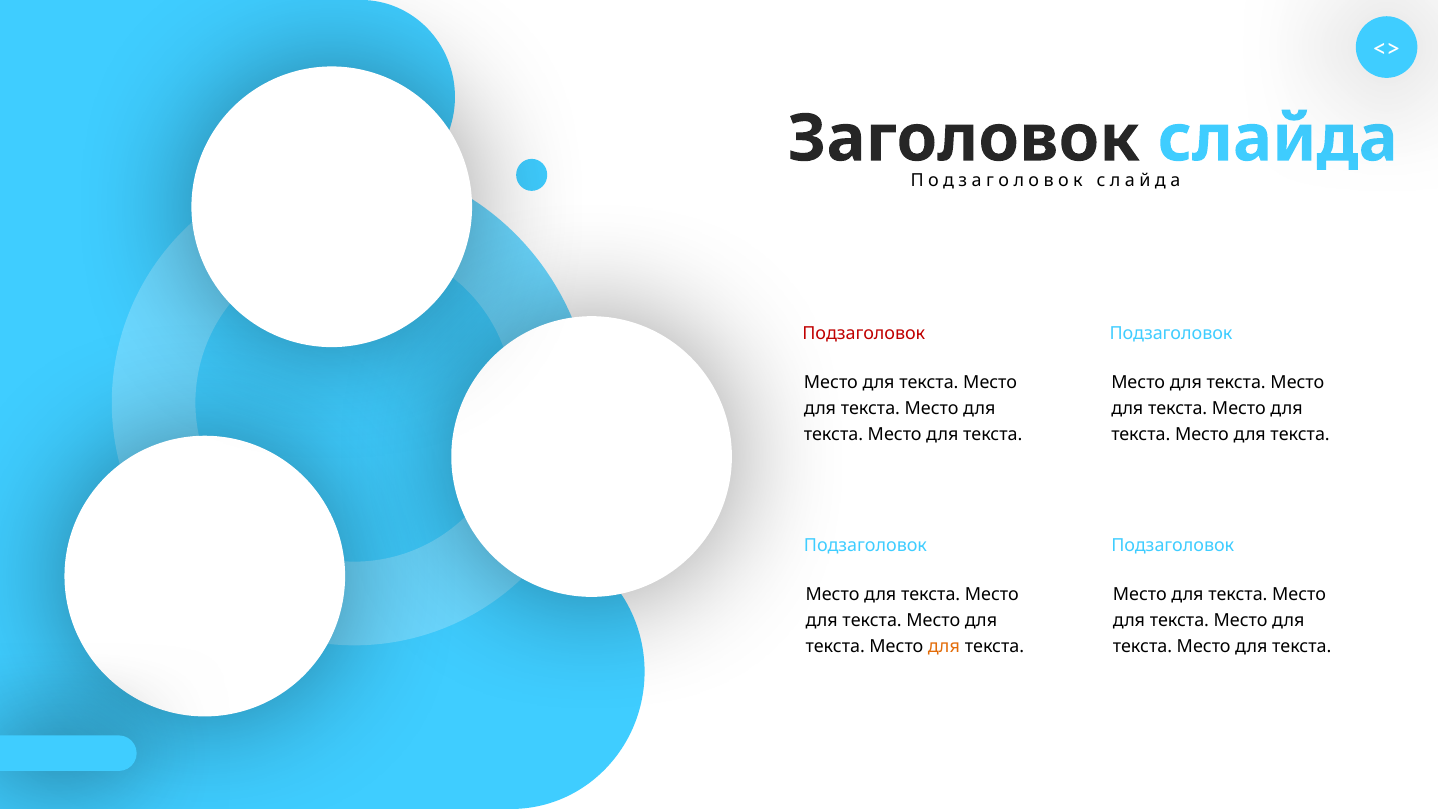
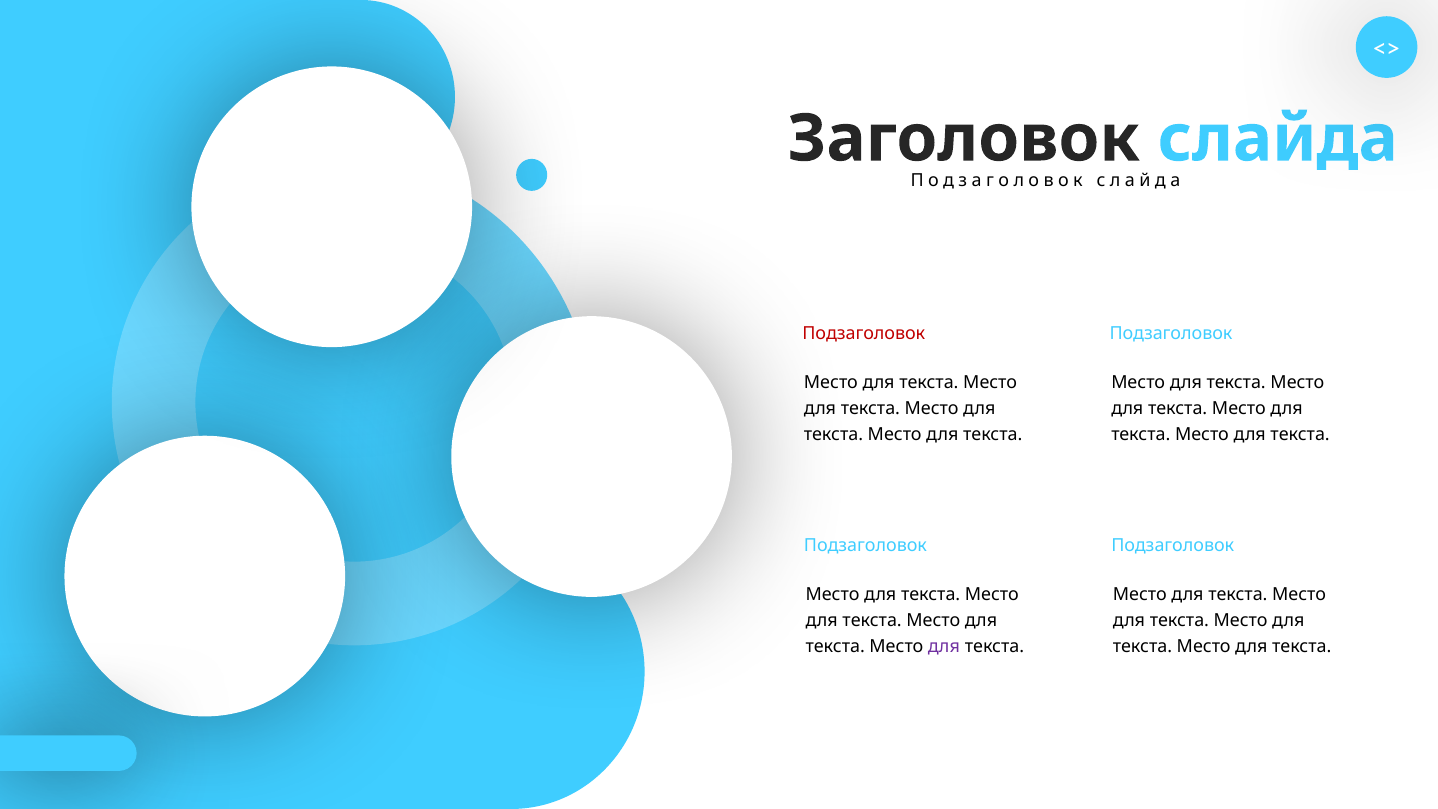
для colour: orange -> purple (944, 646)
